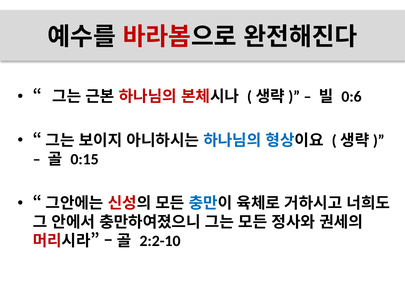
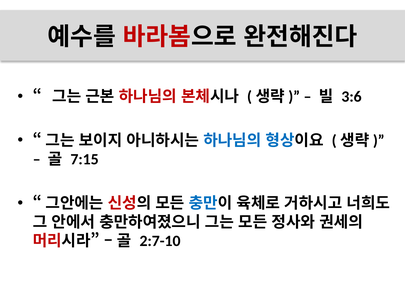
0:6: 0:6 -> 3:6 (352, 97)
0:15: 0:15 -> 7:15 (85, 160)
2:2-10: 2:2-10 -> 2:7-10 (160, 242)
